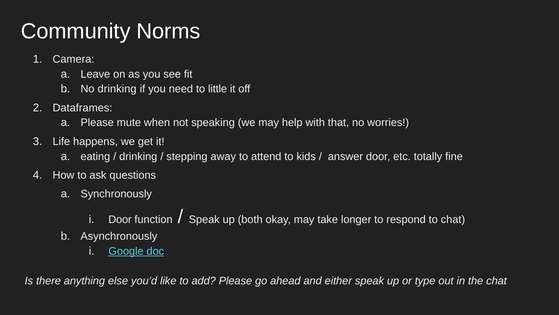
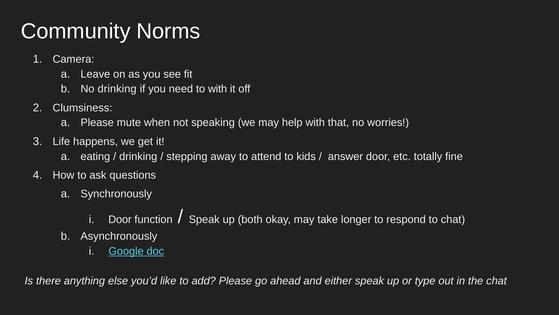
to little: little -> with (218, 89)
Dataframes: Dataframes -> Clumsiness (83, 108)
